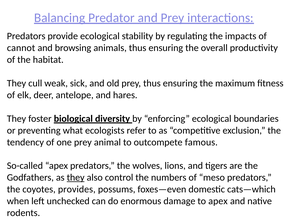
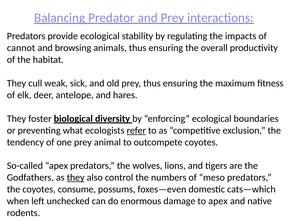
refer underline: none -> present (136, 131)
outcompete famous: famous -> coyotes (201, 142)
provides: provides -> consume (77, 190)
